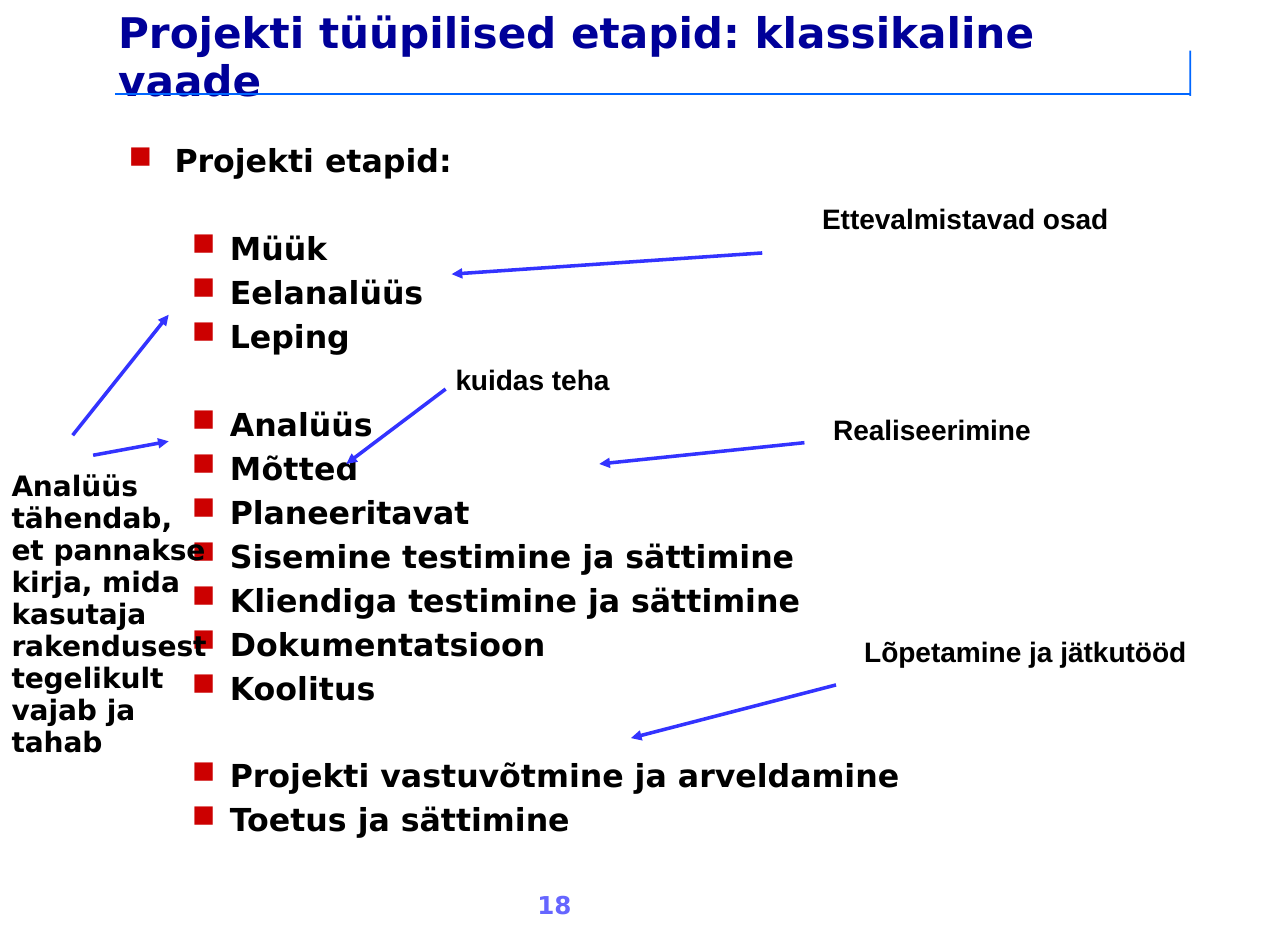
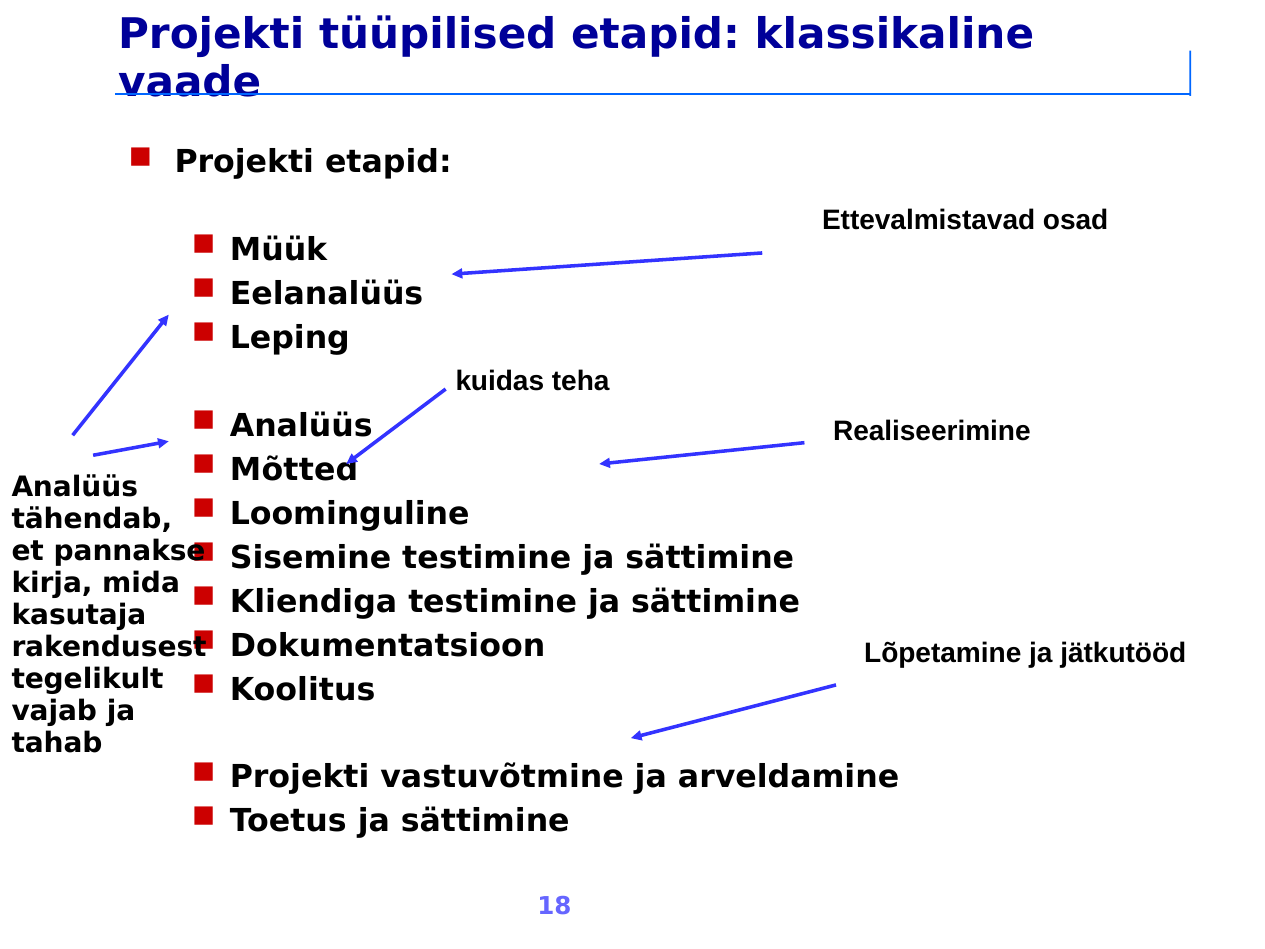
Planeeritavat: Planeeritavat -> Loominguline (350, 514)
